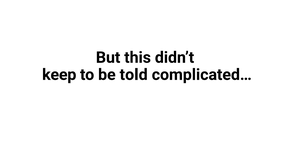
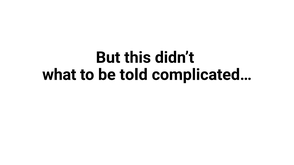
keep: keep -> what (59, 75)
